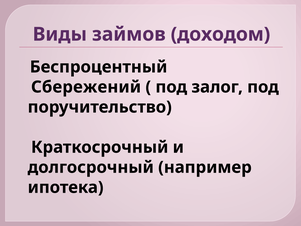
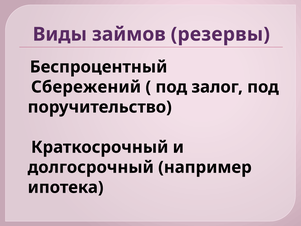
доходом: доходом -> резервы (220, 34)
